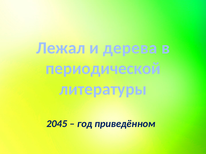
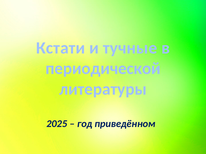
Лежал: Лежал -> Кстати (61, 48)
дерева: дерева -> тучные (130, 48)
2045: 2045 -> 2025 (57, 124)
